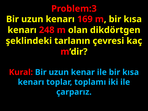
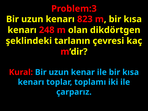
169: 169 -> 823 (85, 19)
